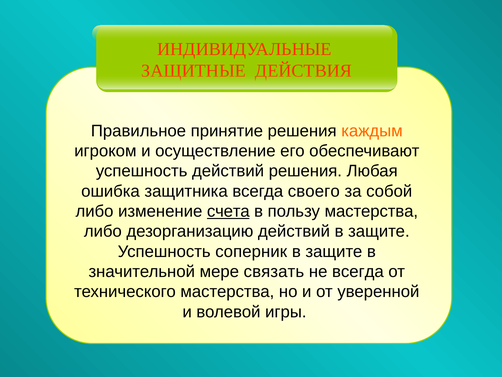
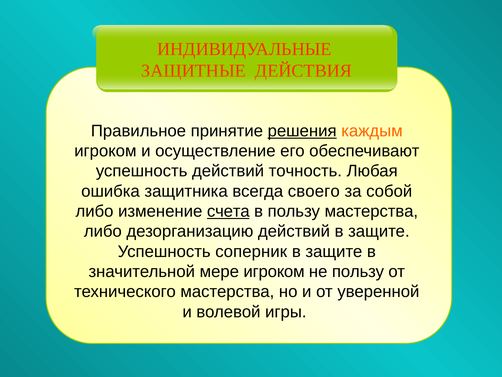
решения underline: none -> present (302, 131)
действий решения: решения -> точность (305, 171)
мере связать: связать -> игроком (274, 271)
не всегда: всегда -> пользу (358, 271)
